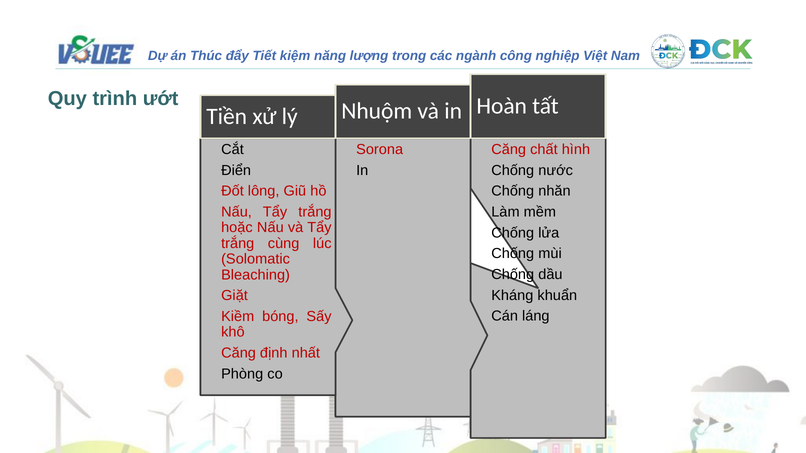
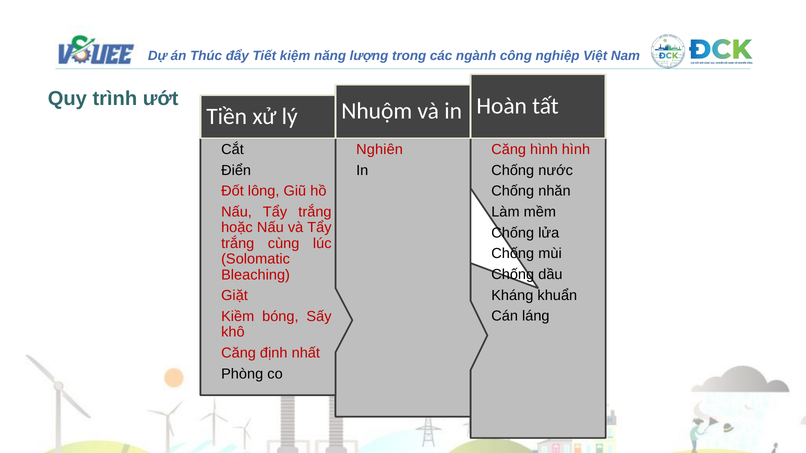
Sorona: Sorona -> Nghiên (380, 150)
Căng chất: chất -> hình (544, 150)
